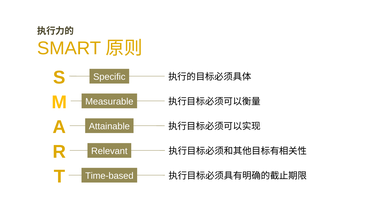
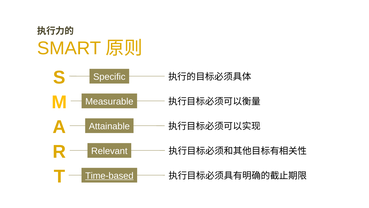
Time-based underline: none -> present (109, 175)
